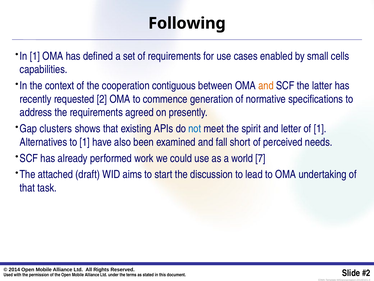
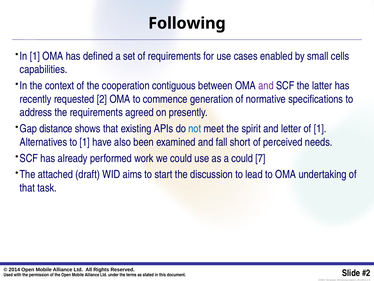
and colour: orange -> purple (266, 86)
clusters: clusters -> distance (56, 128)
a world: world -> could (242, 158)
